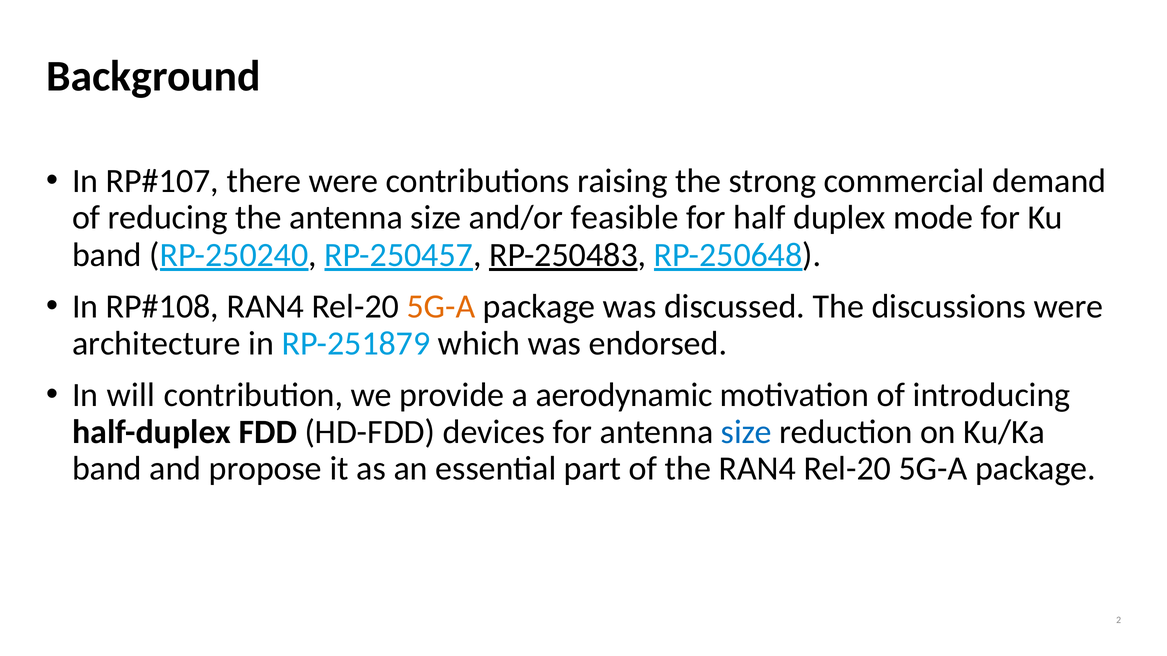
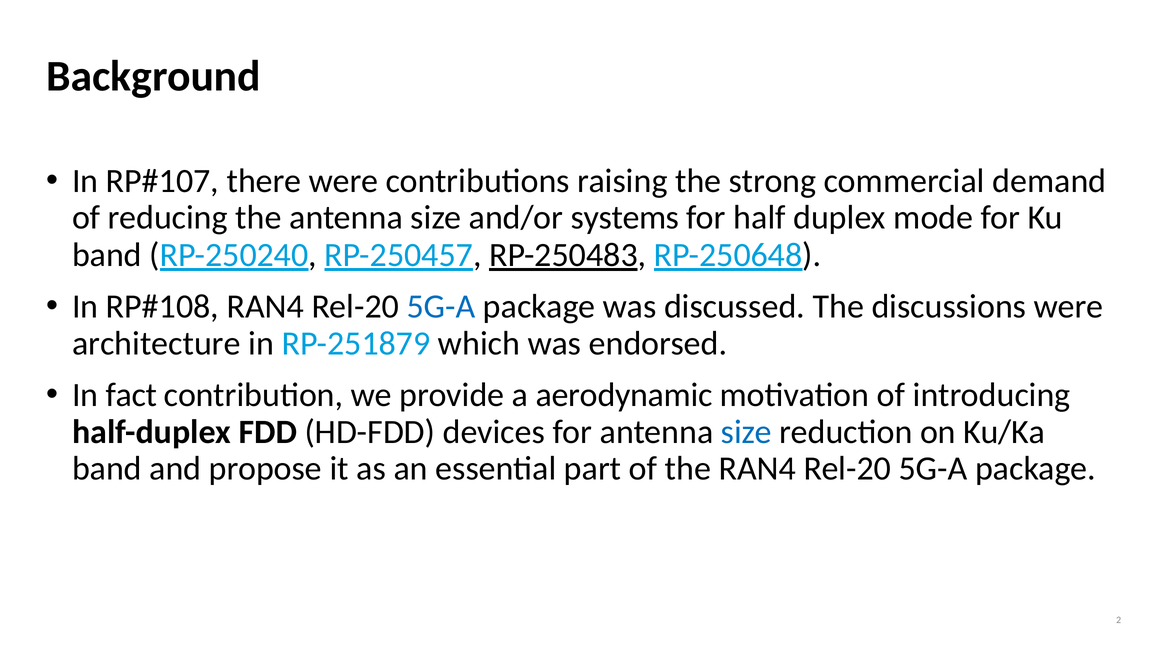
feasible: feasible -> systems (625, 218)
5G-A colour: orange -> blue (441, 306)
will: will -> fact (131, 395)
